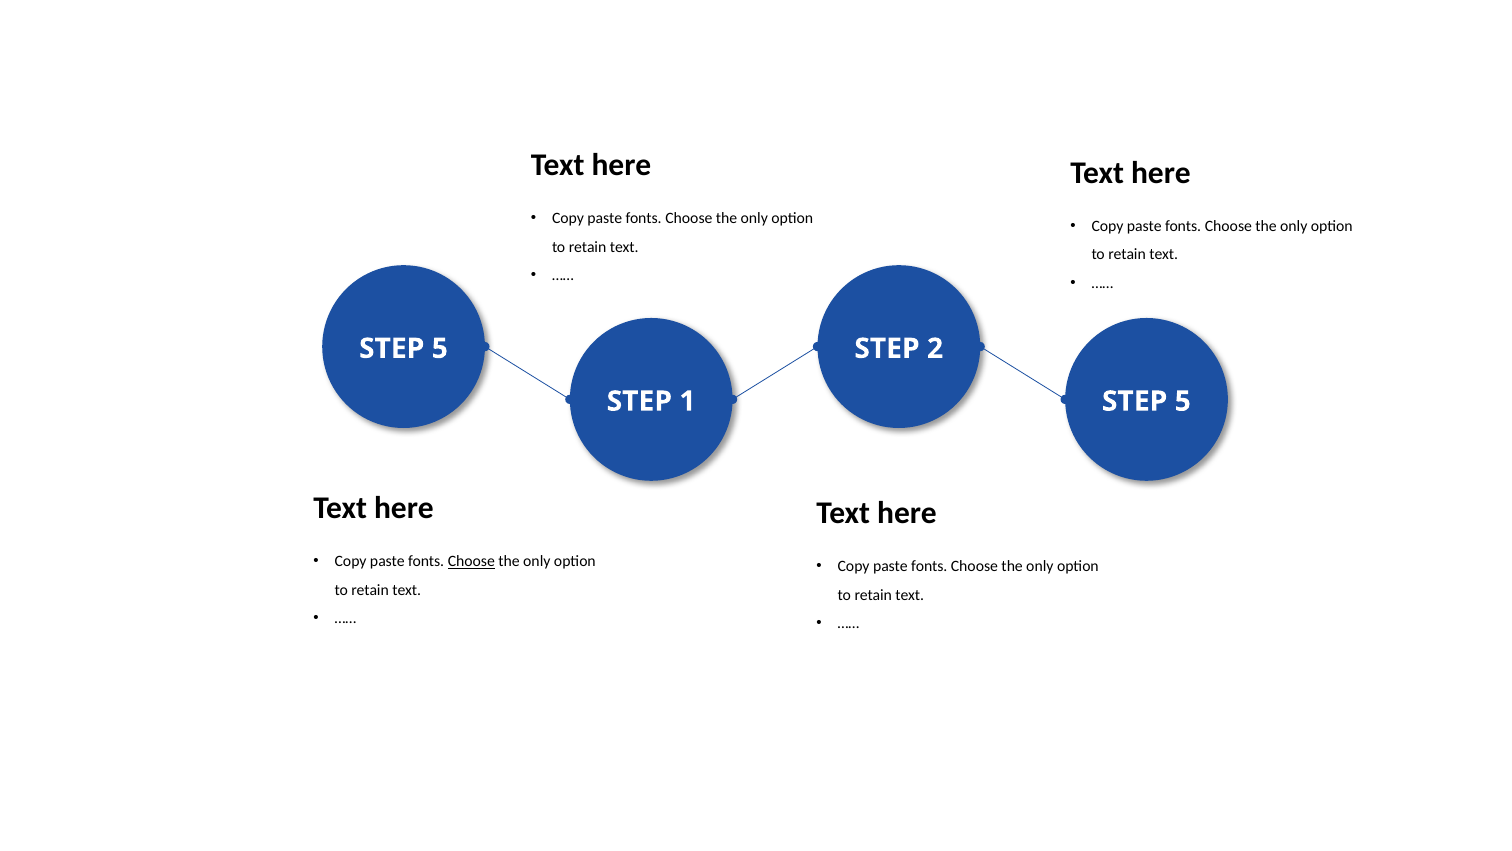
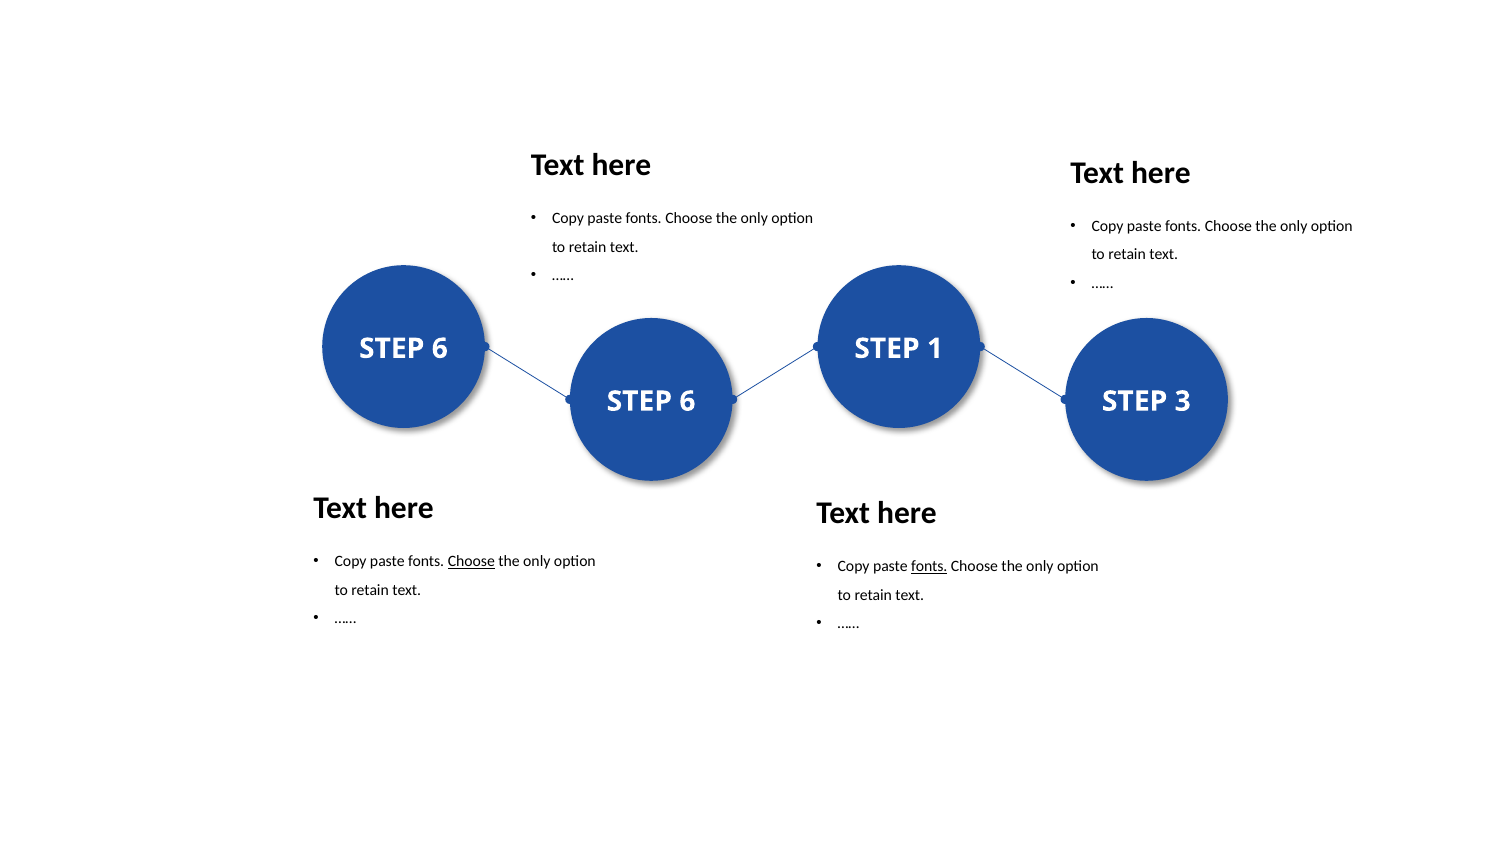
5: 5 -> 6 (440, 348)
2: 2 -> 1 (935, 348)
1: 1 -> 6 (687, 401)
5: 5 -> 3 (1183, 401)
fonts underline: none -> present (929, 566)
